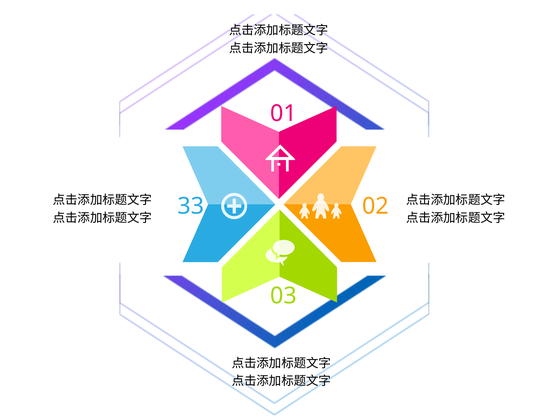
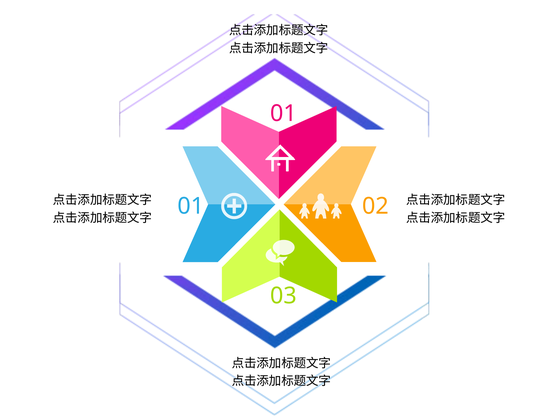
33: 33 -> 01 (191, 206)
